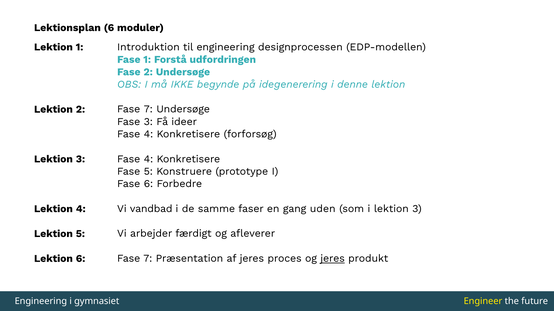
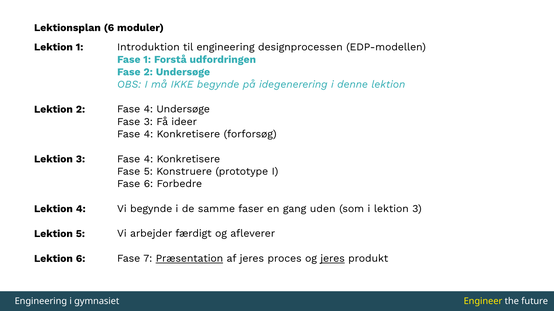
2 Fase 7: 7 -> 4 (148, 109)
Vi vandbad: vandbad -> begynde (151, 209)
Præsentation underline: none -> present (189, 259)
